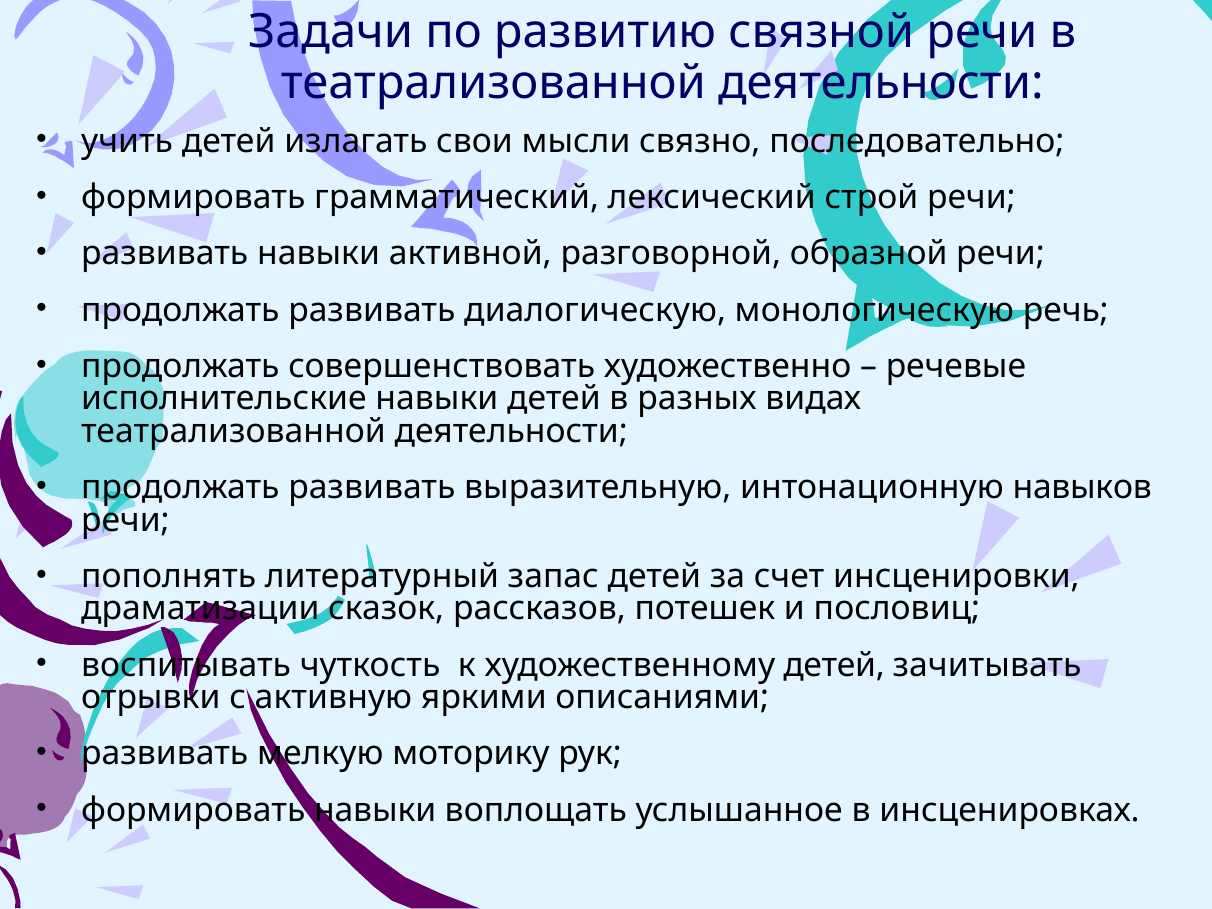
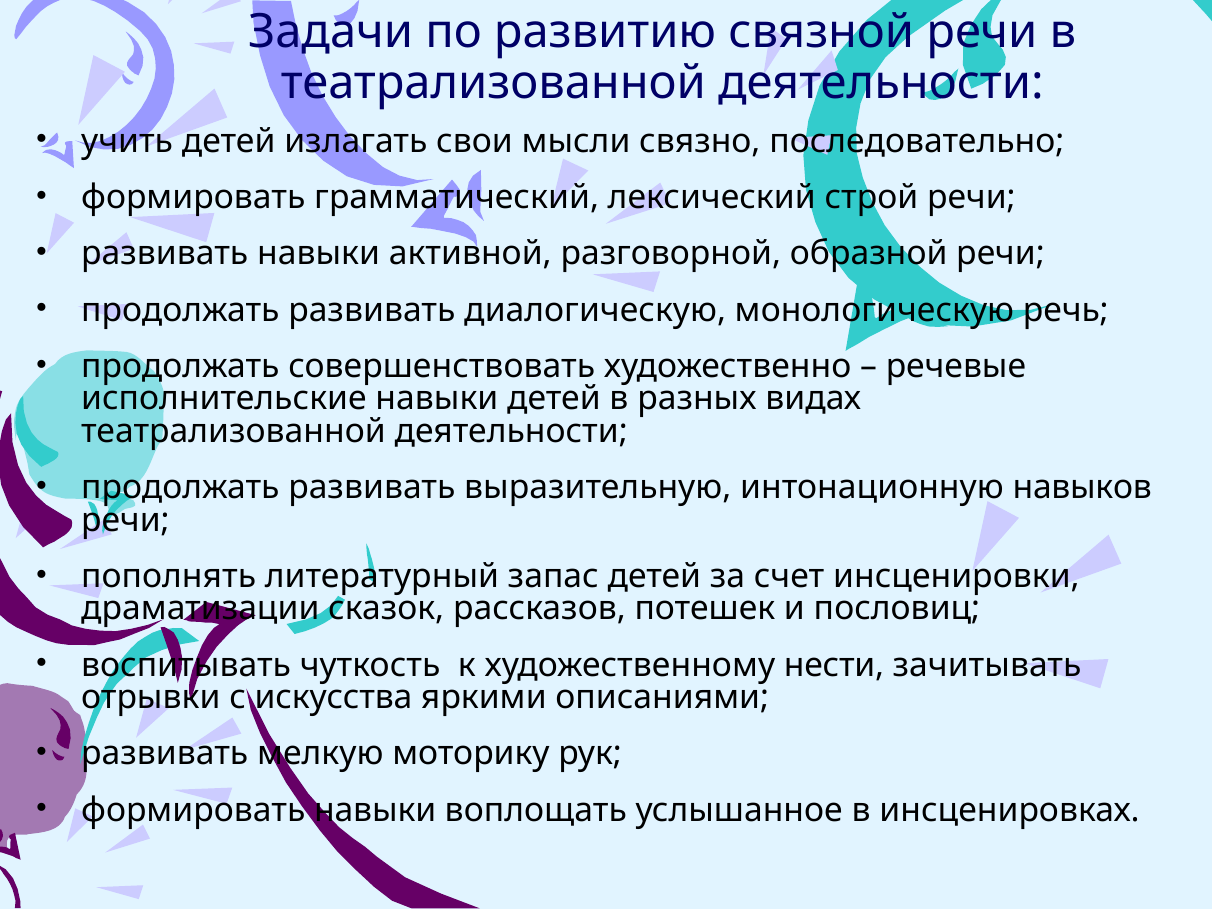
художественному детей: детей -> нести (834, 665)
активную: активную -> искусства (334, 697)
